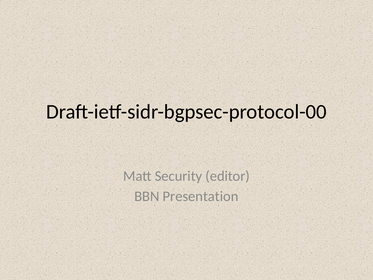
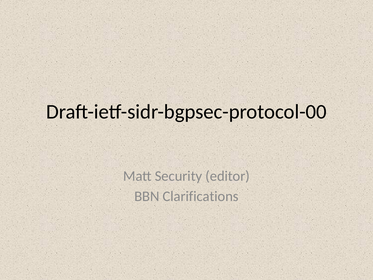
Presentation: Presentation -> Clarifications (201, 196)
